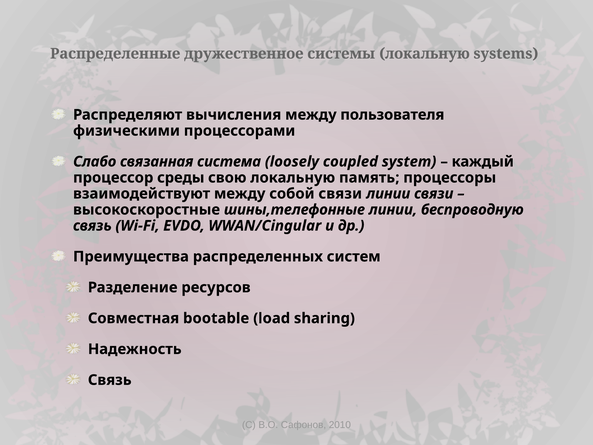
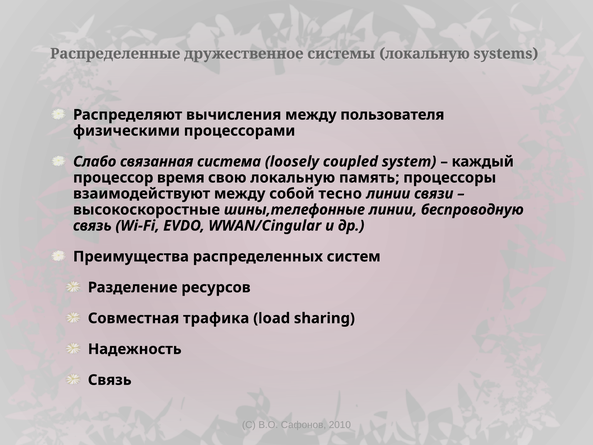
среды: среды -> время (181, 178)
собой связи: связи -> тесно (340, 194)
bootable: bootable -> трафика (216, 318)
